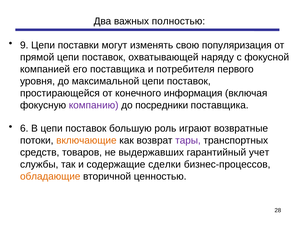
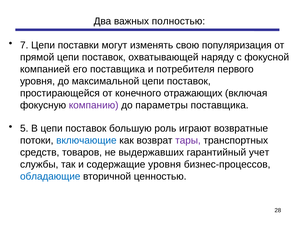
9: 9 -> 7 (24, 45)
информация: информация -> отражающих (193, 93)
посредники: посредники -> параметры (162, 105)
6: 6 -> 5 (24, 128)
включающие colour: orange -> blue (86, 140)
содержащие сделки: сделки -> уровня (165, 164)
обладающие colour: orange -> blue (50, 176)
